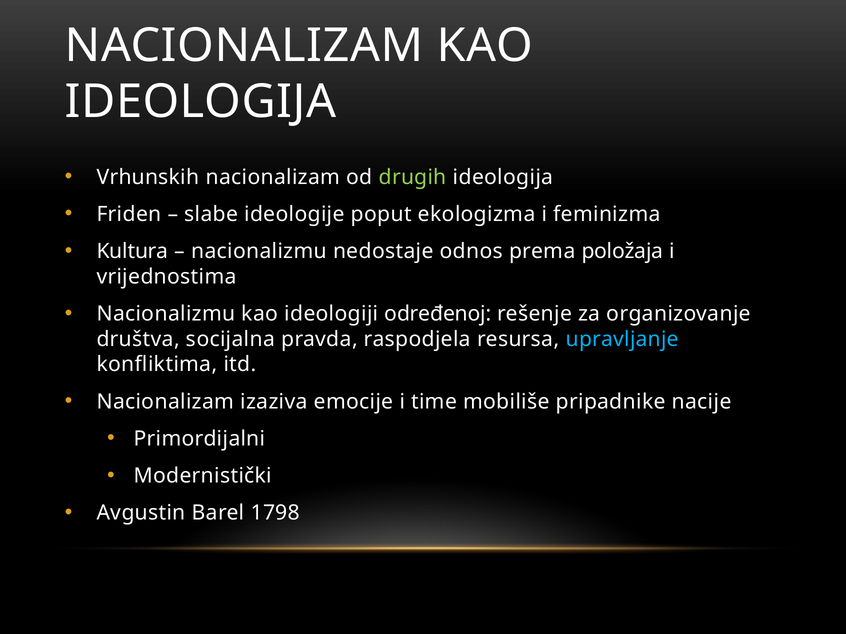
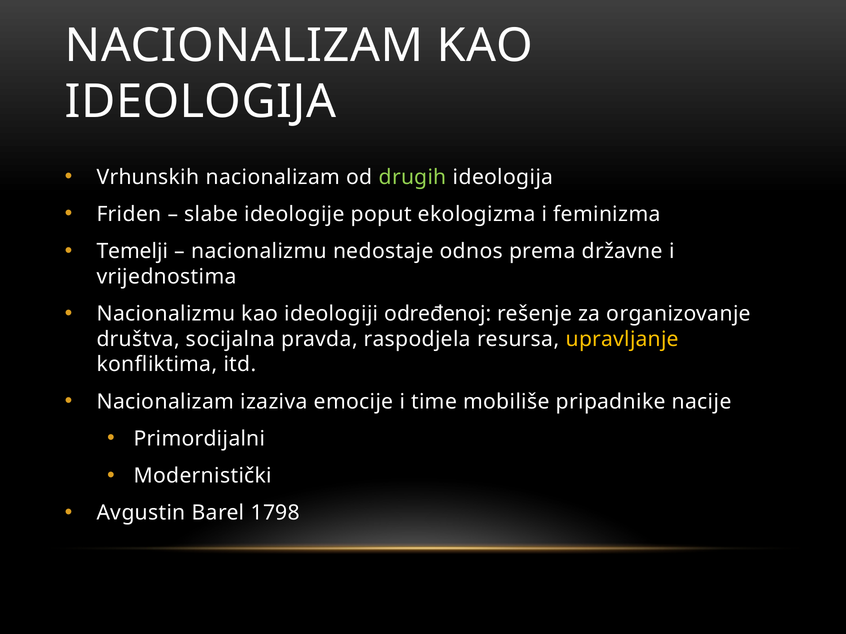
Kultura: Kultura -> Temelji (132, 251)
položaja: položaja -> državne (622, 251)
upravljanje colour: light blue -> yellow (622, 339)
